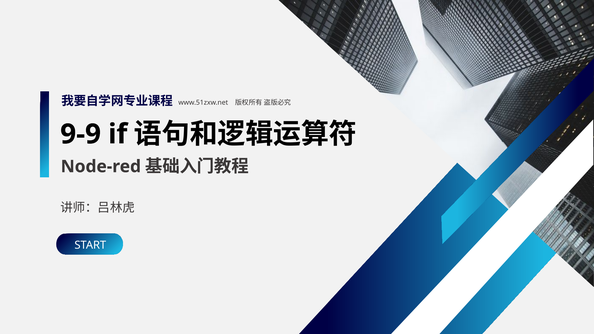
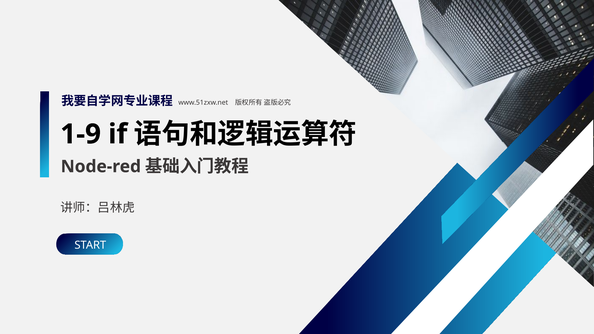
9-9: 9-9 -> 1-9 (81, 134)
